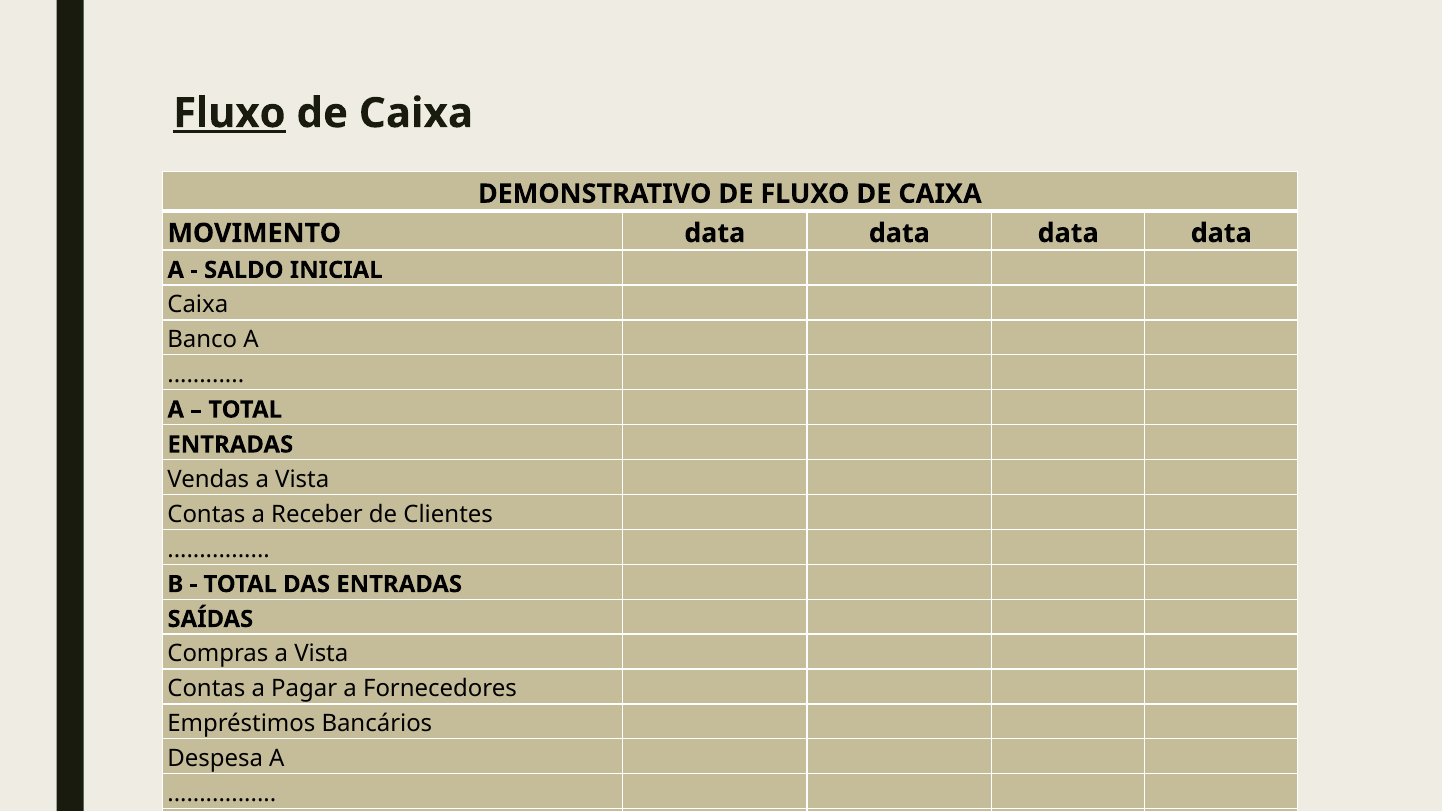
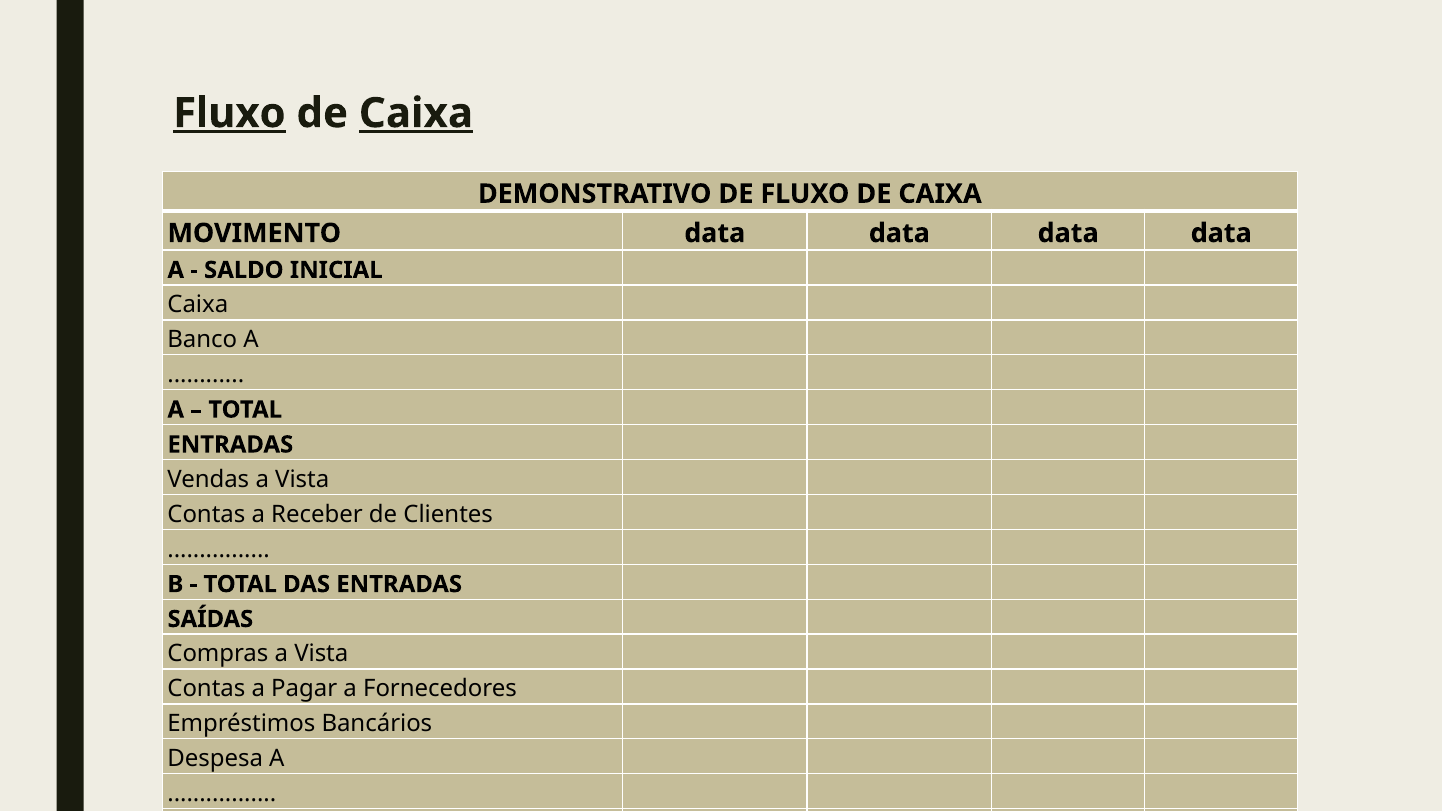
Caixa underline: none -> present (416, 113)
